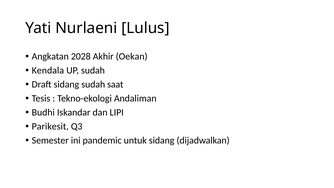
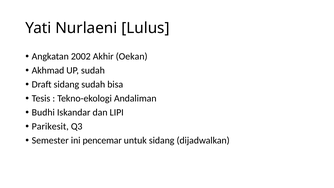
2028: 2028 -> 2002 (81, 56)
Kendala: Kendala -> Akhmad (48, 70)
saat: saat -> bisa (115, 84)
pandemic: pandemic -> pencemar (102, 140)
